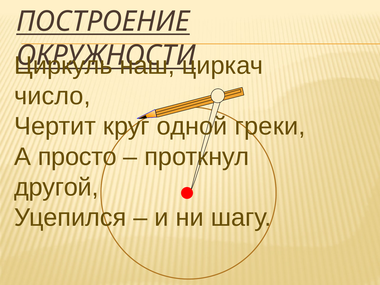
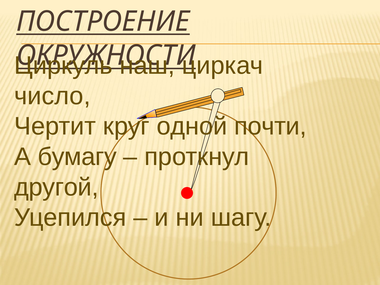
греки: греки -> почти (270, 126)
просто: просто -> бумагу (77, 157)
